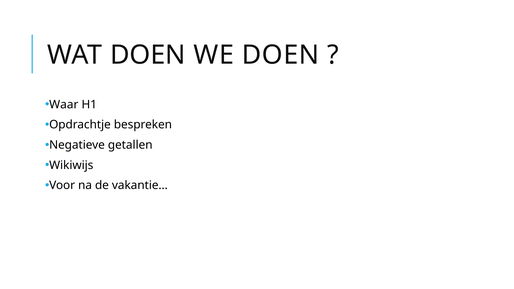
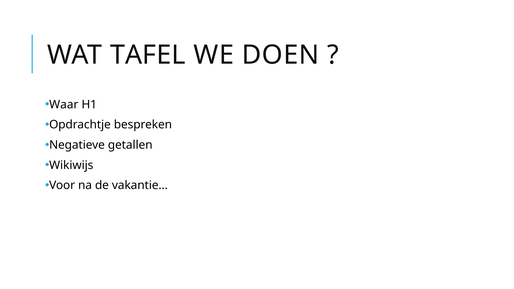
WAT DOEN: DOEN -> TAFEL (148, 55)
